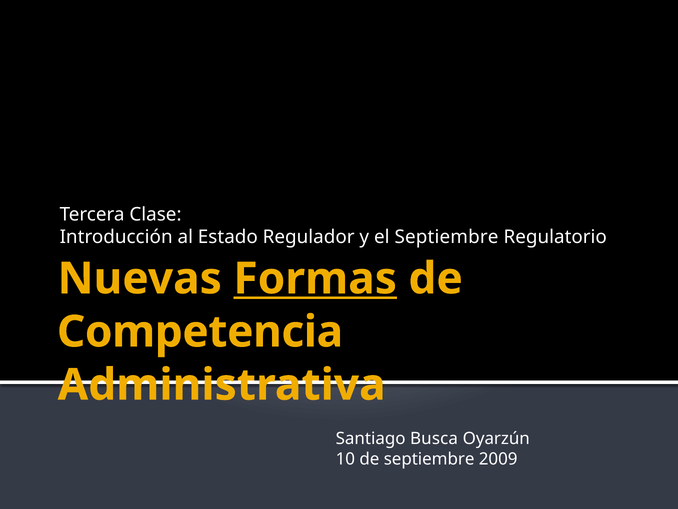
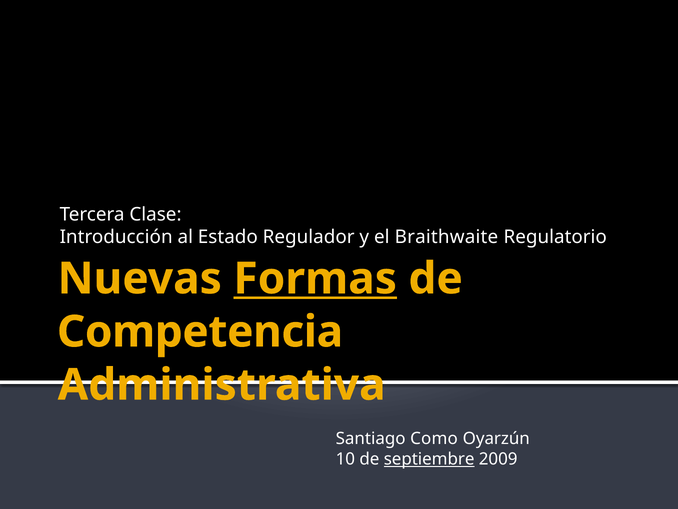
el Septiembre: Septiembre -> Braithwaite (446, 237)
Busca: Busca -> Como (434, 438)
septiembre underline: none -> present (429, 459)
